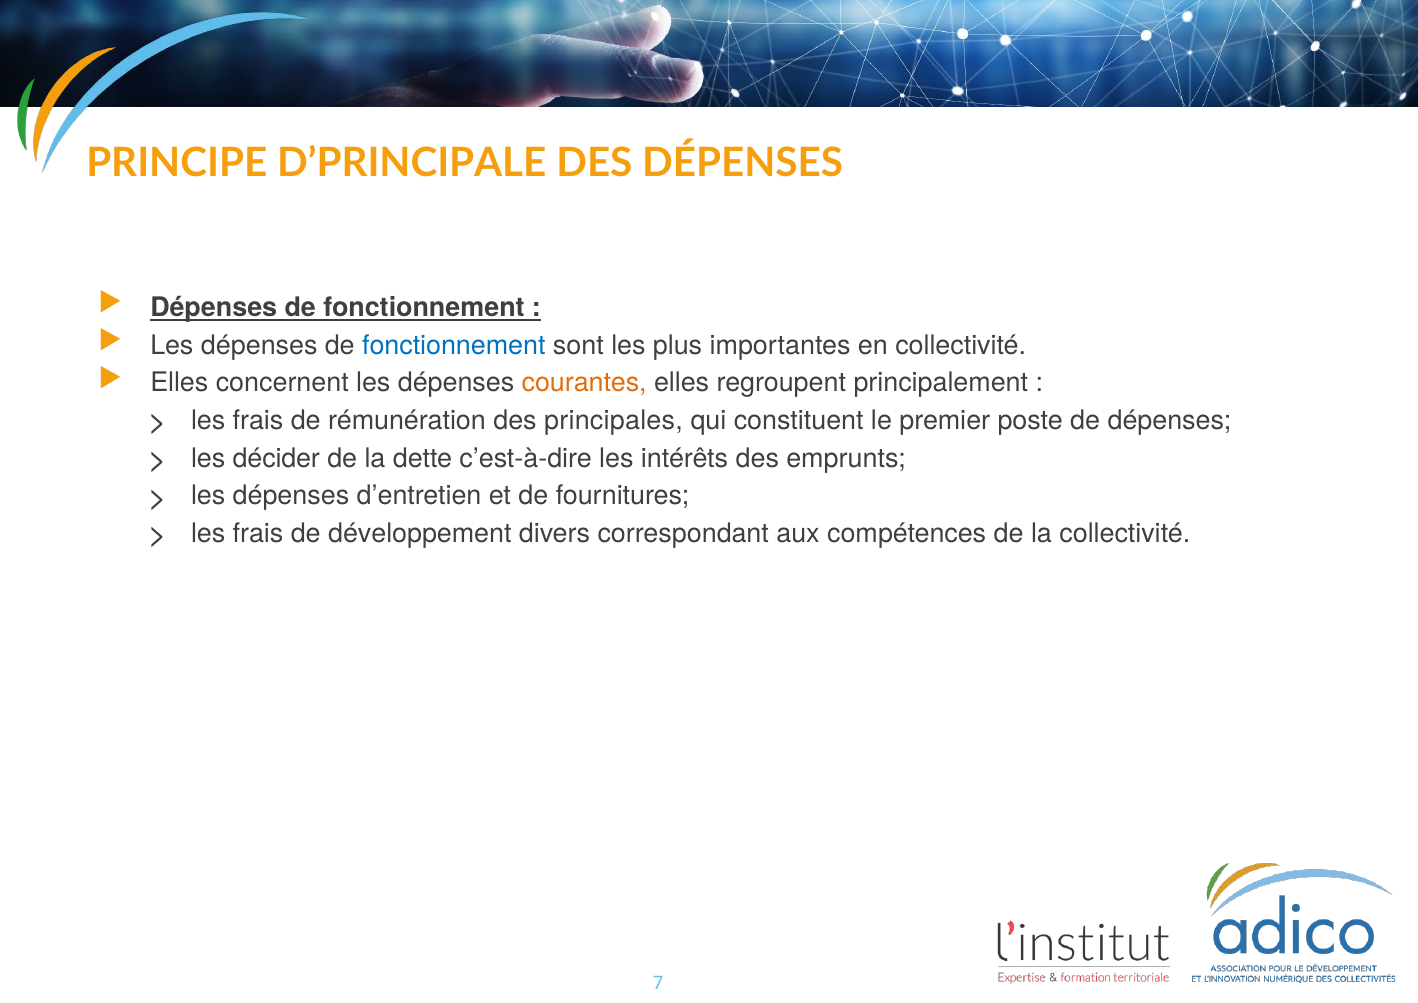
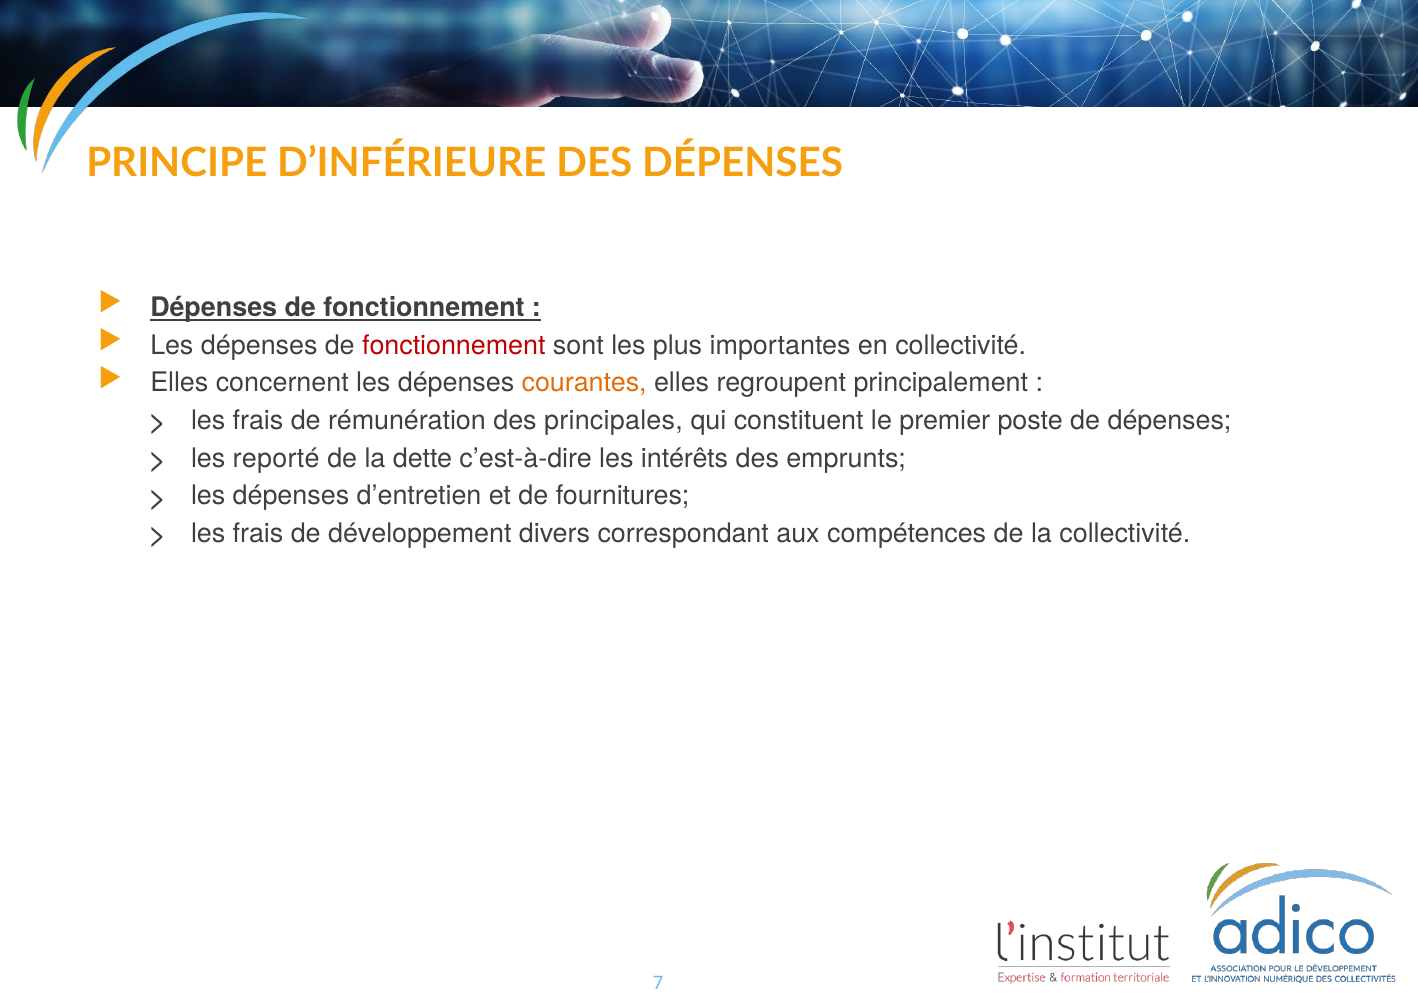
D’PRINCIPALE: D’PRINCIPALE -> D’INFÉRIEURE (412, 163)
fonctionnement colour: blue -> red (454, 345)
décider: décider -> reporté (276, 458)
